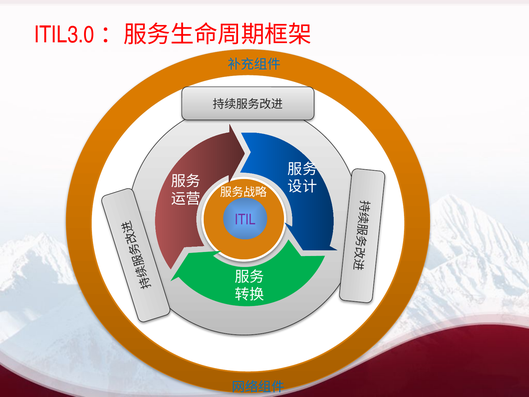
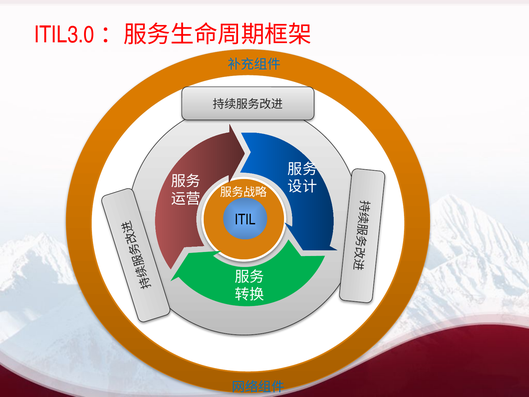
ITIL colour: purple -> black (245, 219)
